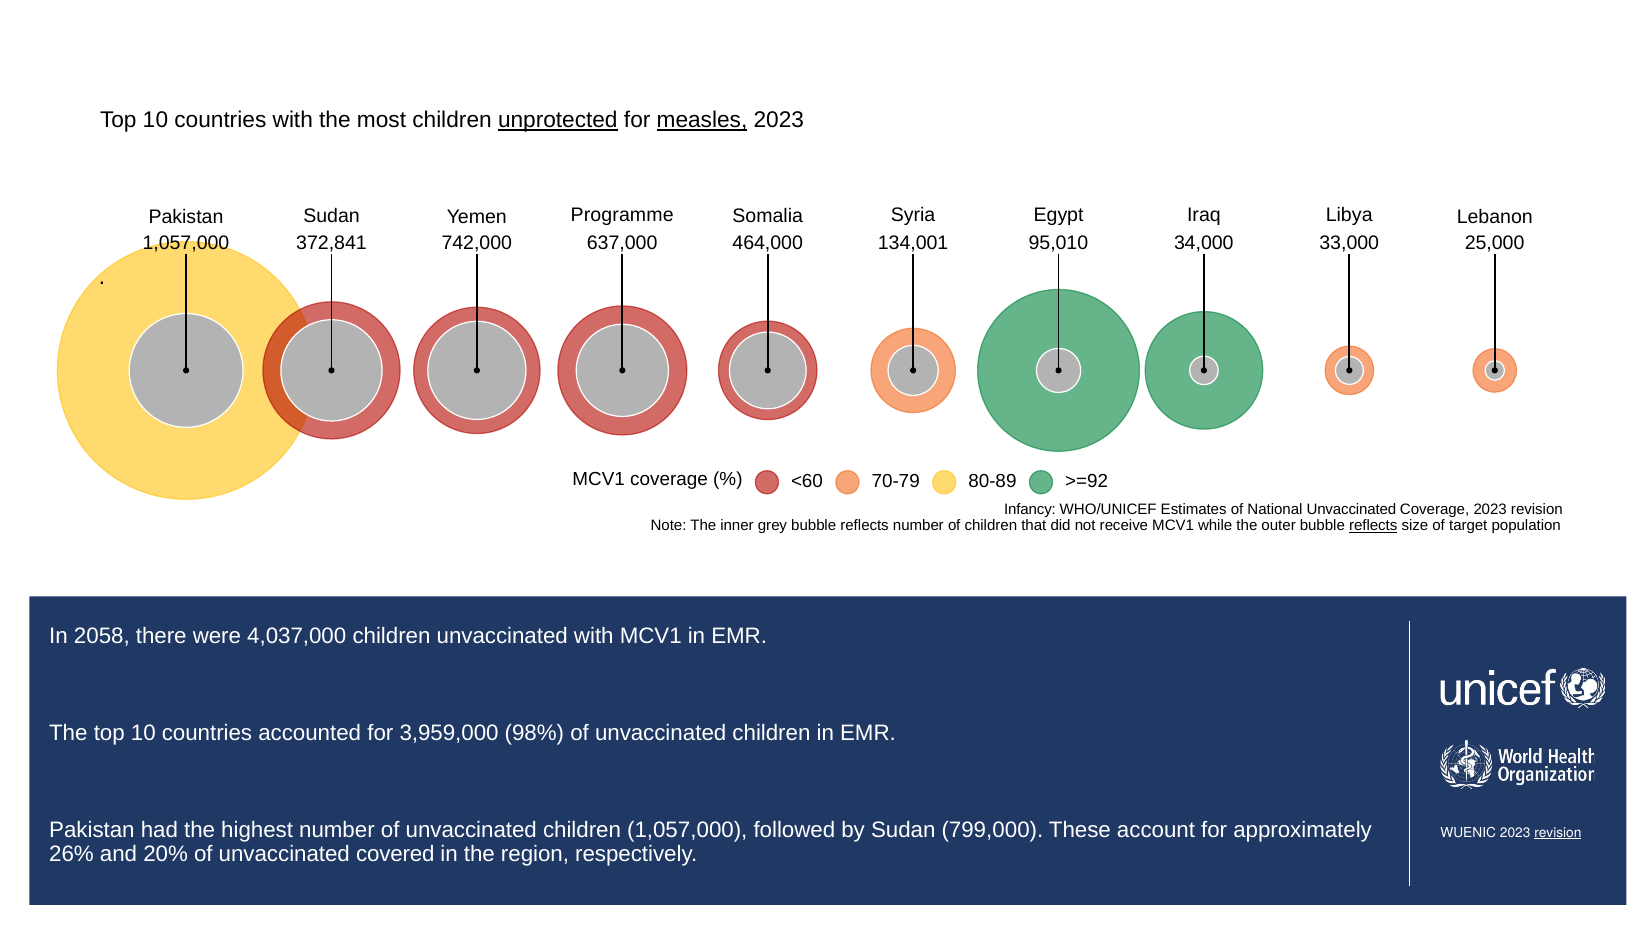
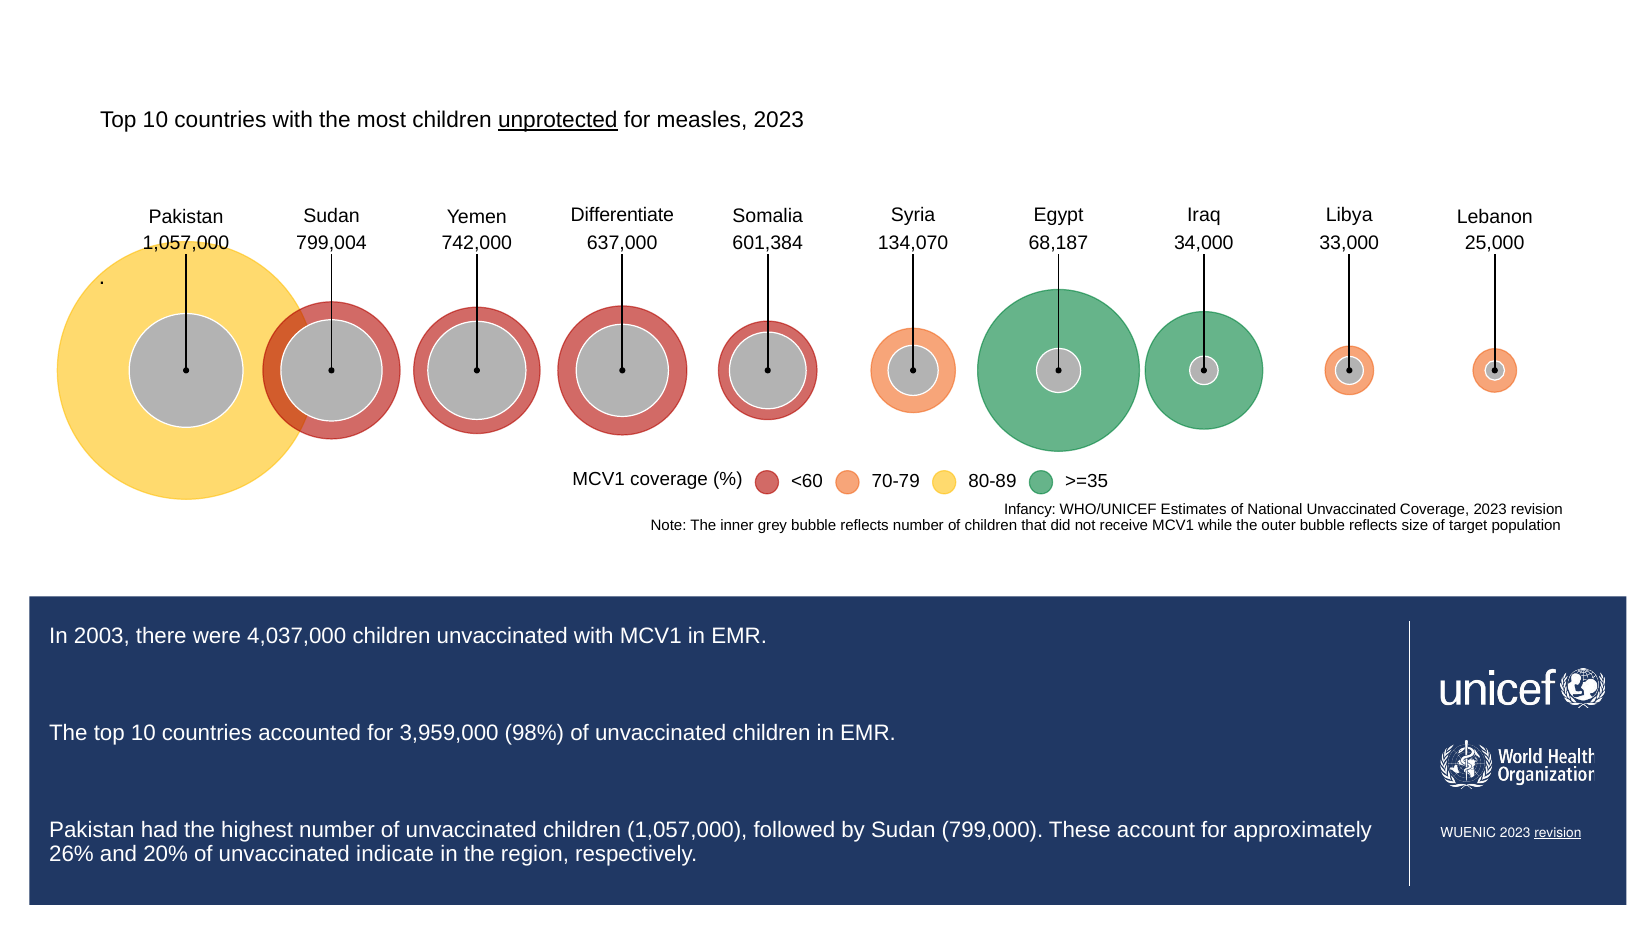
measles underline: present -> none (702, 120)
Programme: Programme -> Differentiate (622, 215)
372,841: 372,841 -> 799,004 (331, 243)
464,000: 464,000 -> 601,384 (768, 243)
134,001: 134,001 -> 134,070 (913, 243)
95,010: 95,010 -> 68,187 (1058, 243)
>=92: >=92 -> >=35 (1087, 481)
reflects underline: present -> none (1373, 526)
2058: 2058 -> 2003 (102, 636)
covered: covered -> indicate (395, 854)
